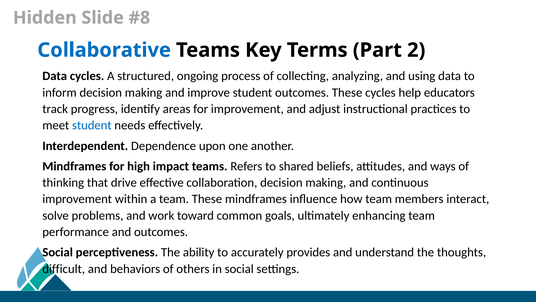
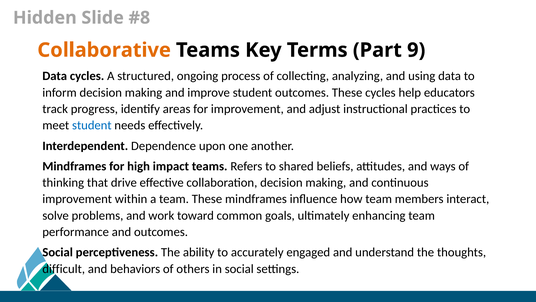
Collaborative colour: blue -> orange (104, 50)
2: 2 -> 9 (416, 50)
provides: provides -> engaged (308, 252)
